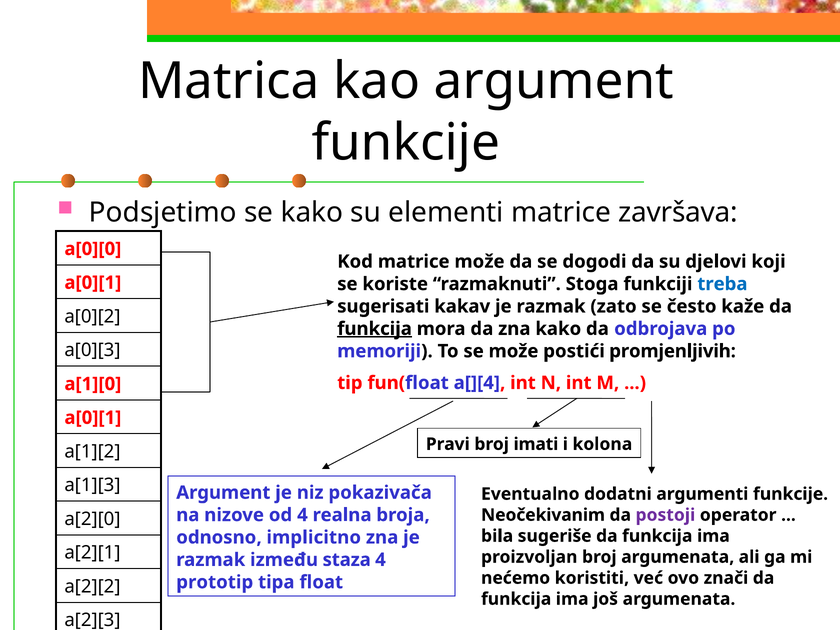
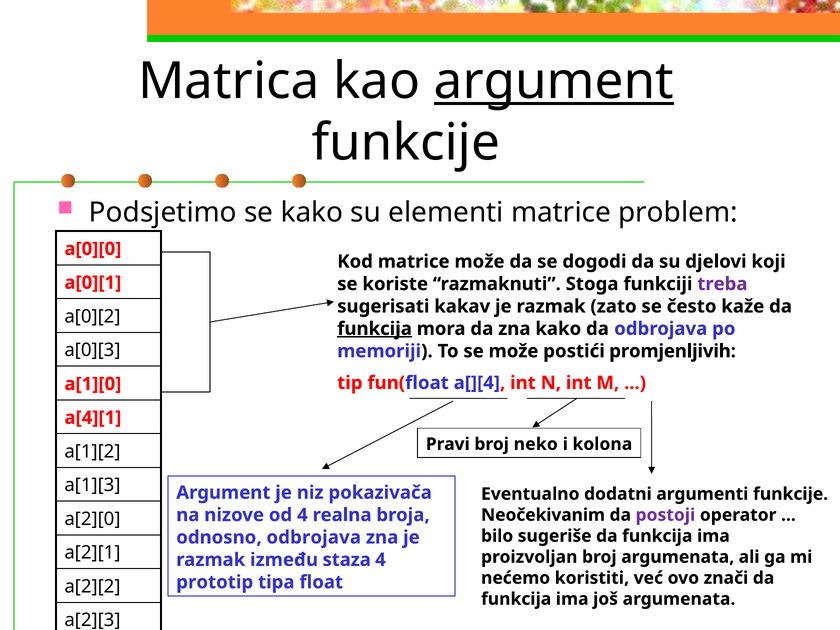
argument underline: none -> present (554, 81)
završava: završava -> problem (678, 212)
treba colour: blue -> purple (722, 284)
a[0][1: a[0][1 -> a[4][1 (93, 418)
imati: imati -> neko (536, 444)
bila: bila -> bilo (497, 536)
odnosno implicitno: implicitno -> odbrojava (314, 537)
